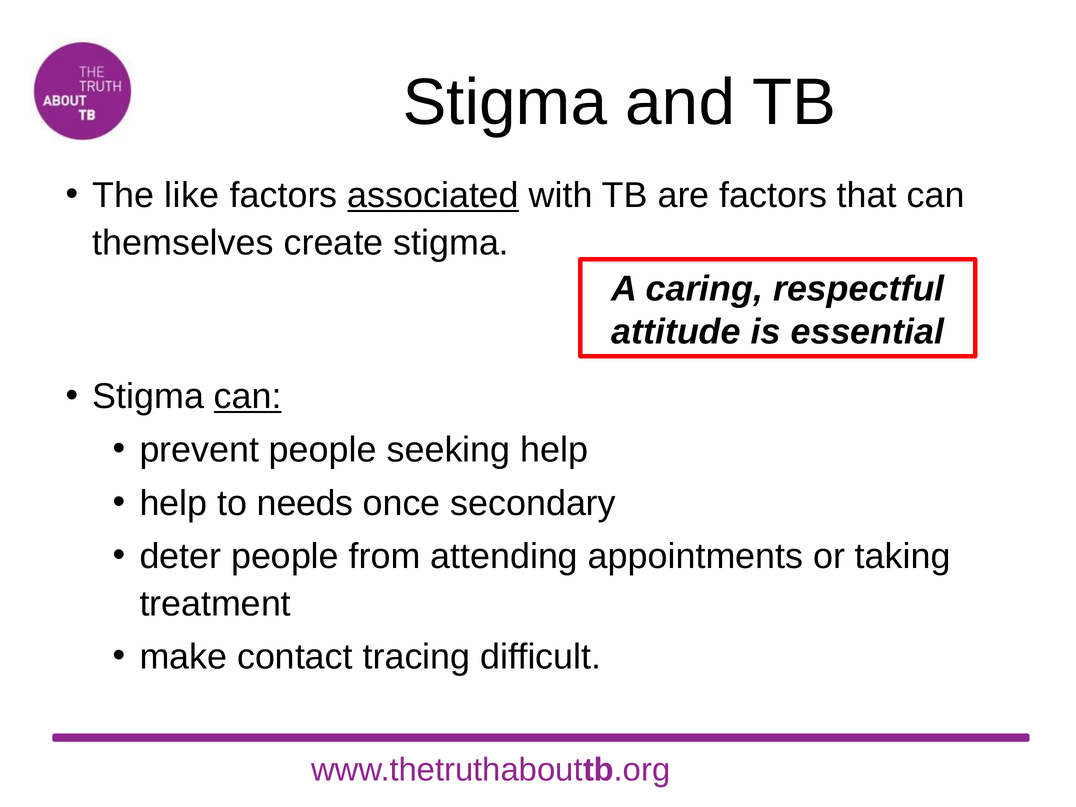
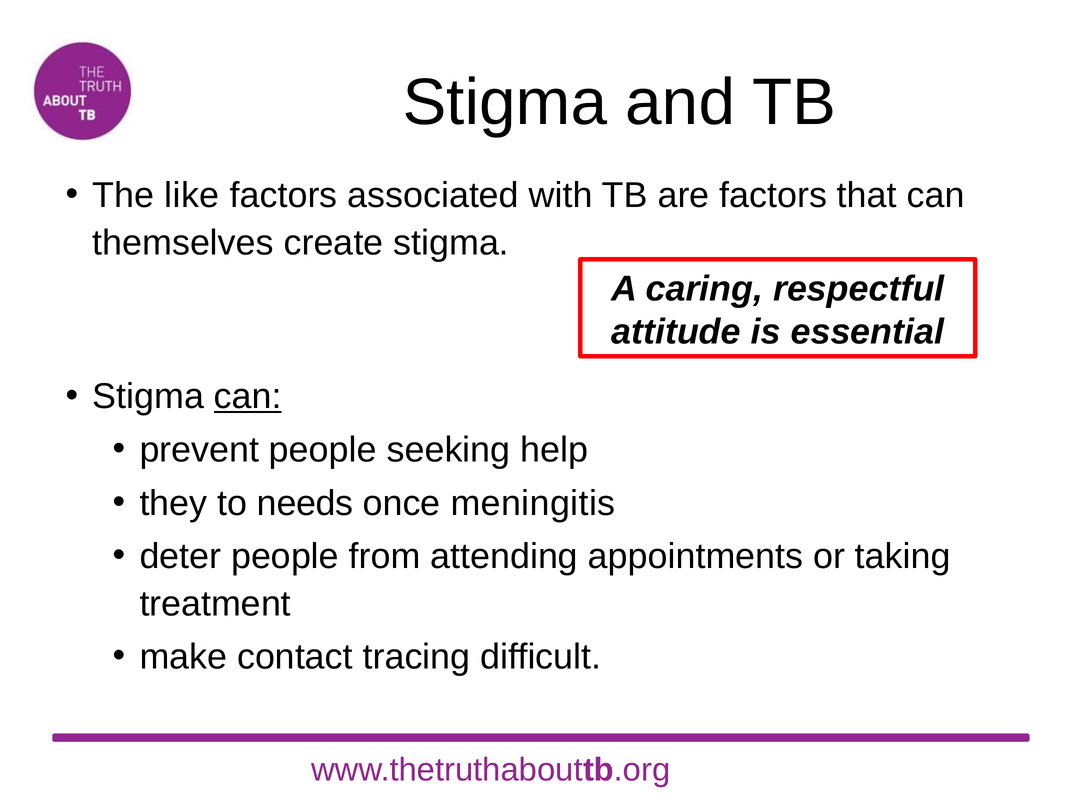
associated underline: present -> none (433, 196)
help: help -> they (173, 503)
secondary: secondary -> meningitis (533, 503)
